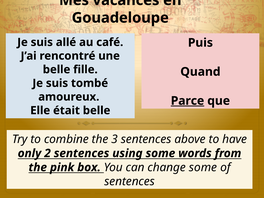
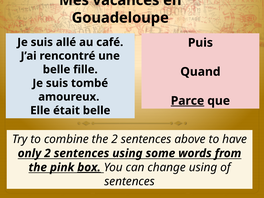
the 3: 3 -> 2 (115, 139)
box underline: none -> present (89, 167)
change some: some -> using (203, 167)
